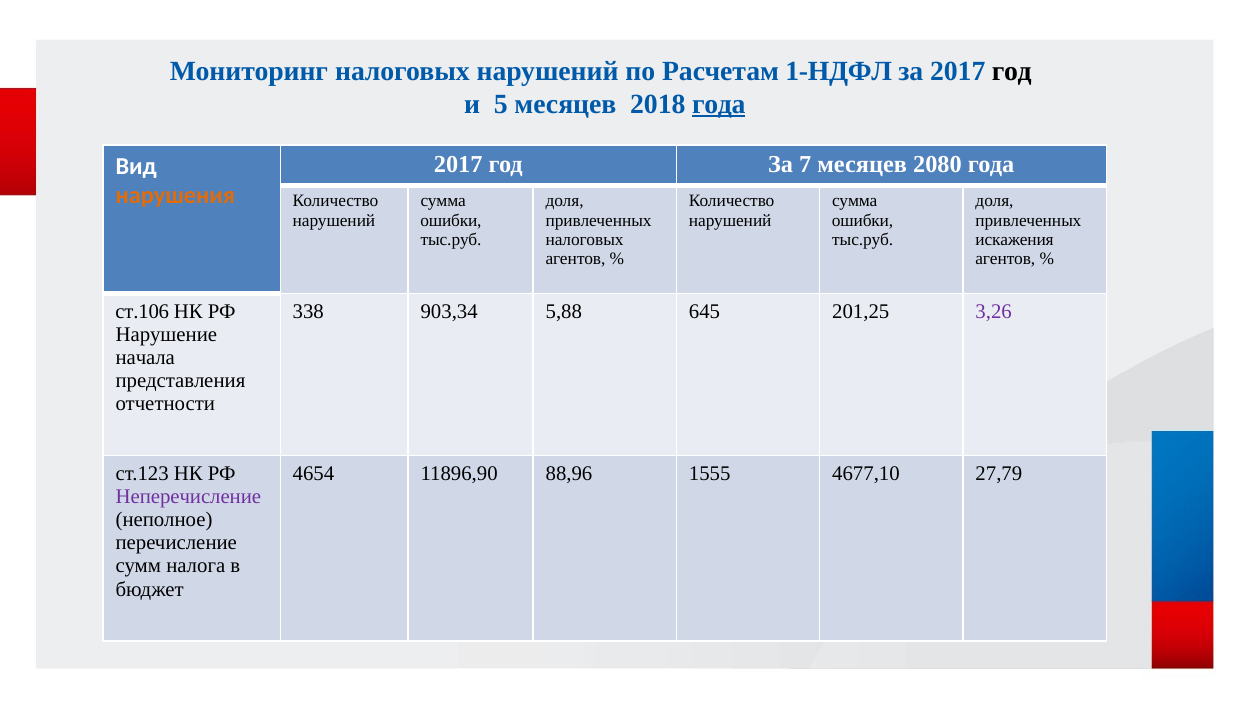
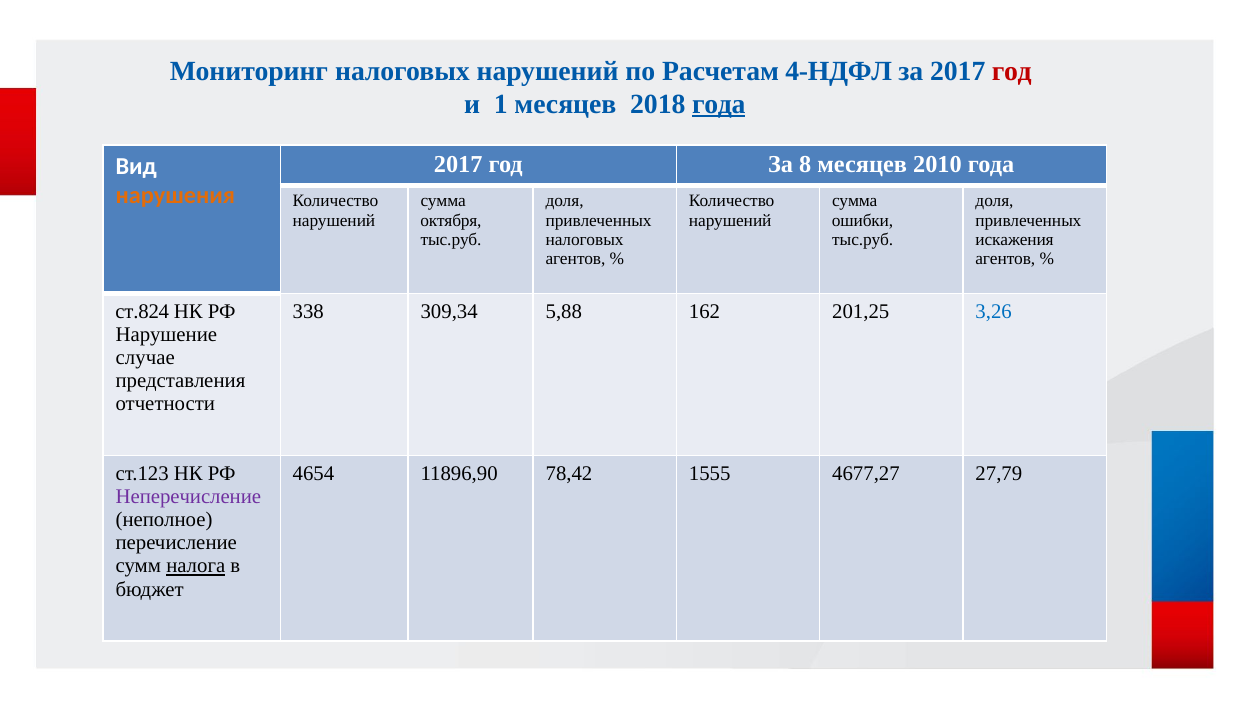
1-НДФЛ: 1-НДФЛ -> 4-НДФЛ (839, 71)
год colour: black -> red (1012, 71)
5: 5 -> 1 (501, 104)
7: 7 -> 8 (805, 165)
2080: 2080 -> 2010 (937, 165)
ошибки: ошибки -> октября (451, 220)
ст.106: ст.106 -> ст.824 (142, 311)
903,34: 903,34 -> 309,34 (449, 311)
645: 645 -> 162 (705, 311)
3,26 colour: purple -> blue (994, 311)
начала: начала -> случае (145, 357)
88,96: 88,96 -> 78,42 (569, 473)
4677,10: 4677,10 -> 4677,27 (866, 473)
налога underline: none -> present (196, 566)
